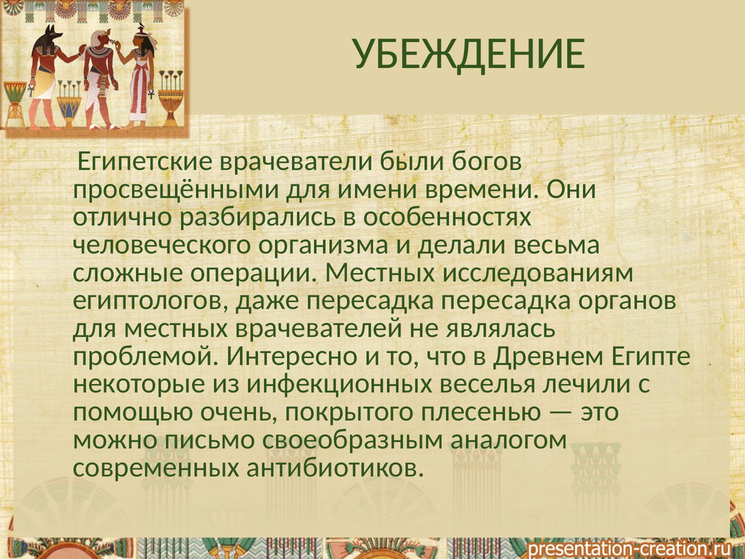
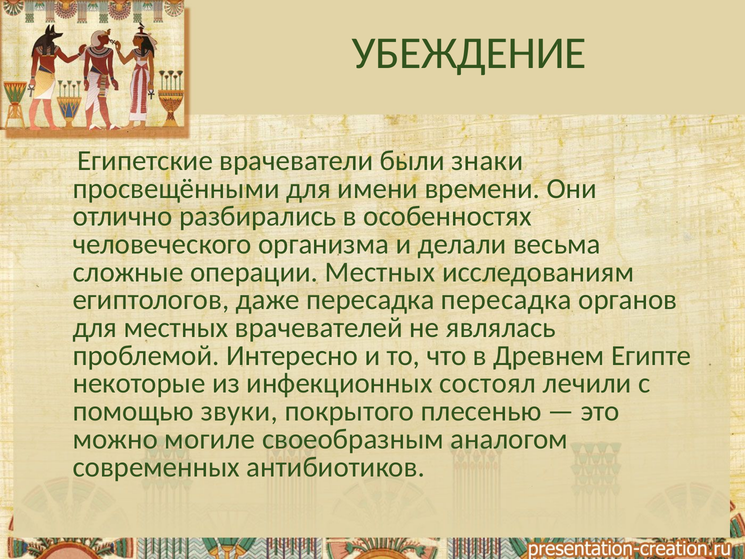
богов: богов -> знаки (487, 161)
веселья: веселья -> состоял (488, 383)
очень: очень -> звуки (239, 411)
письмо: письмо -> могиле (210, 439)
